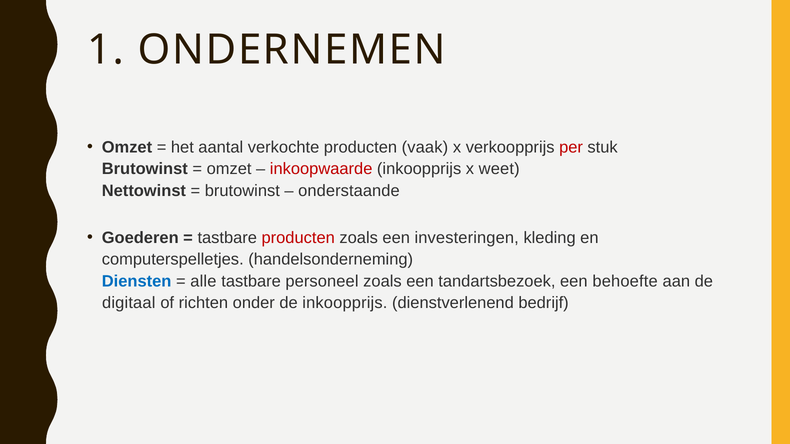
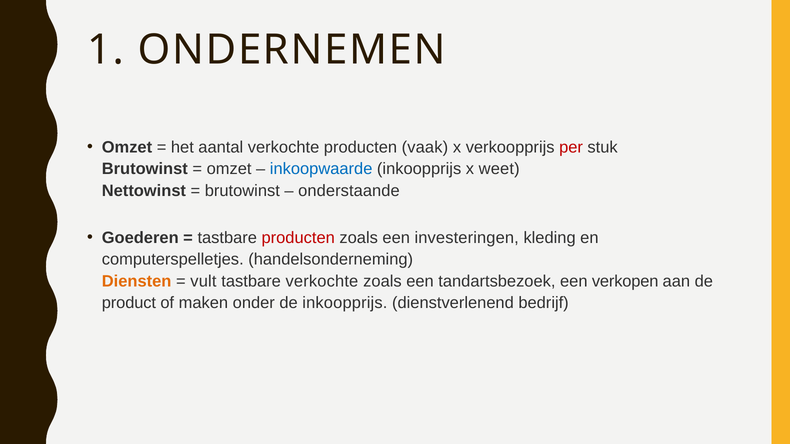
inkoopwaarde colour: red -> blue (321, 169)
Diensten colour: blue -> orange (137, 281)
alle: alle -> vult (203, 281)
tastbare personeel: personeel -> verkochte (322, 281)
behoefte: behoefte -> verkopen (625, 281)
digitaal: digitaal -> product (129, 303)
richten: richten -> maken (203, 303)
